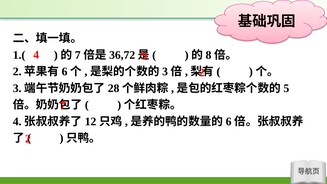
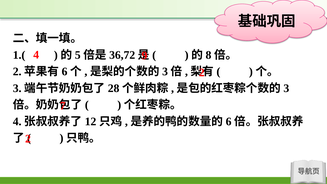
7: 7 -> 5 (78, 55)
5: 5 -> 3 (286, 88)
